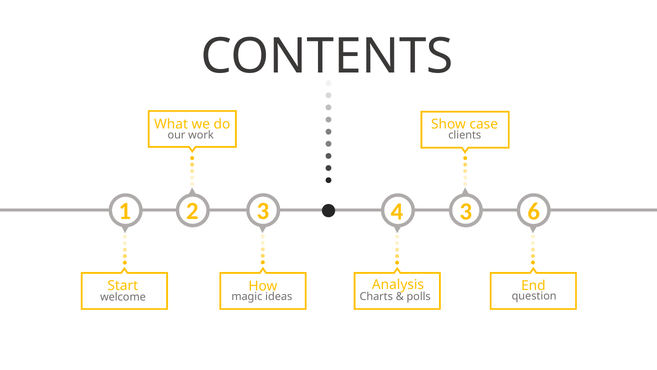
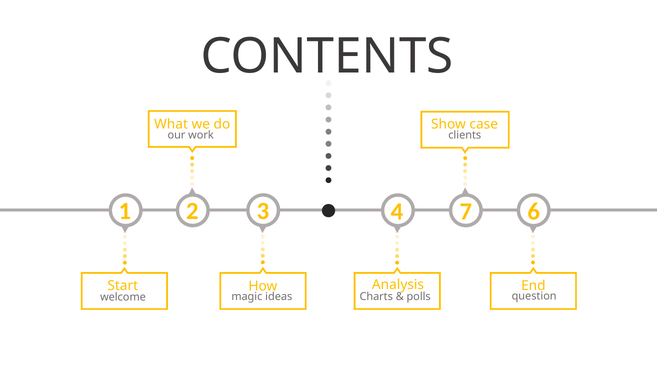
4 3: 3 -> 7 (466, 211)
